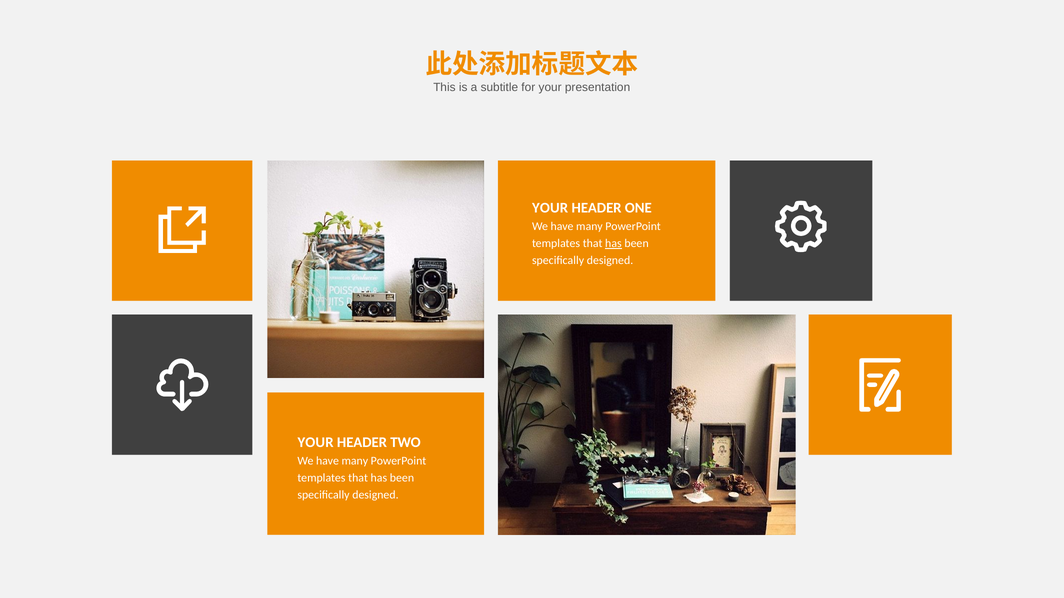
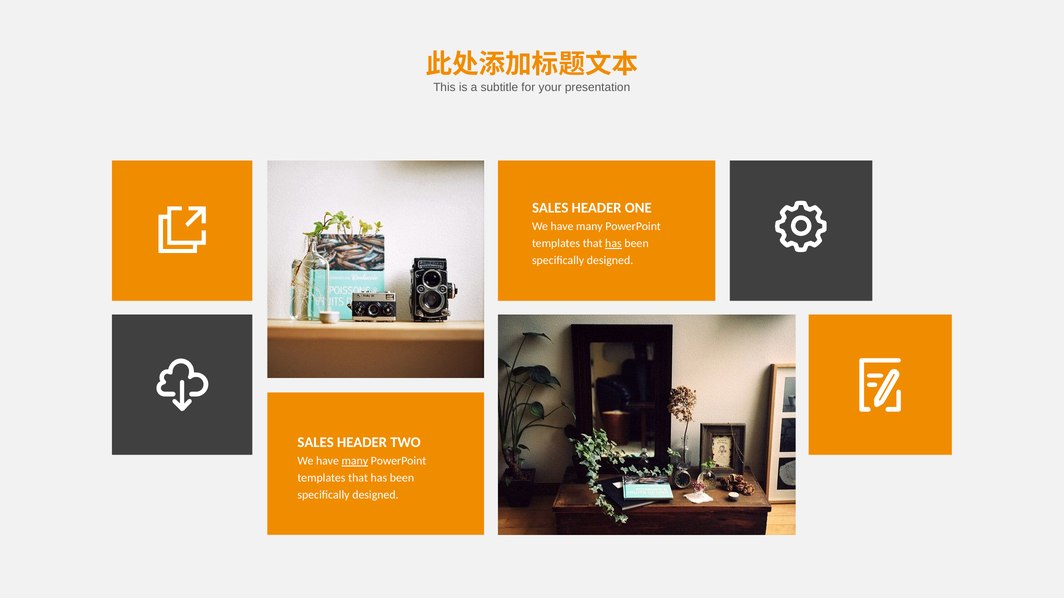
YOUR: YOUR -> SALES (550, 208)
YOUR: YOUR -> SALES (316, 443)
many underline: none -> present (355, 461)
